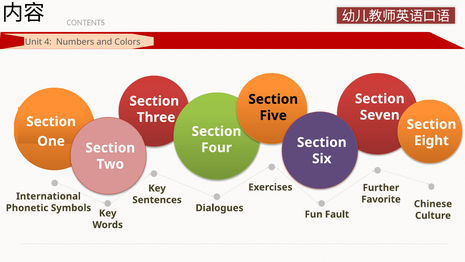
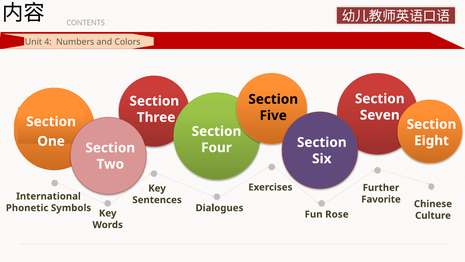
Fault: Fault -> Rose (337, 214)
